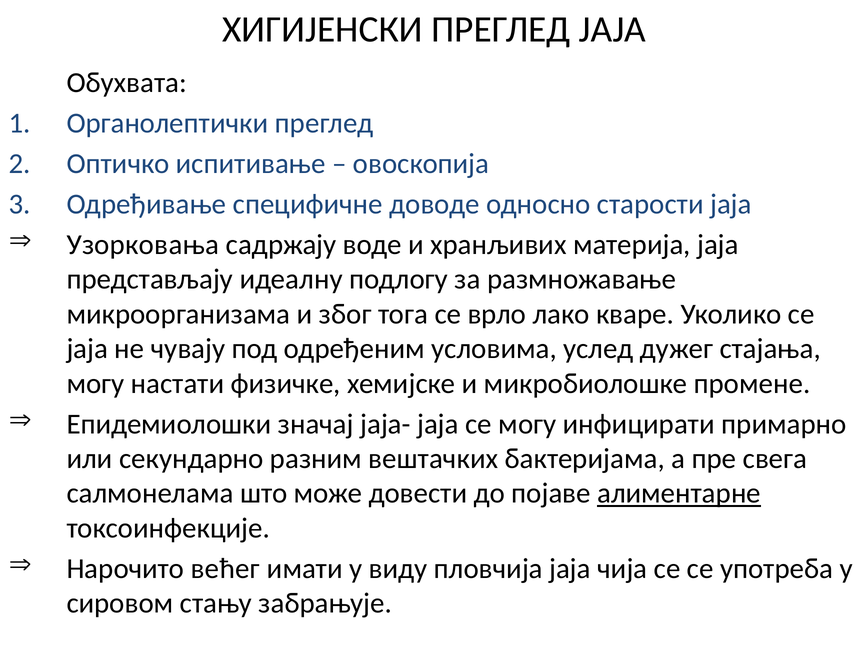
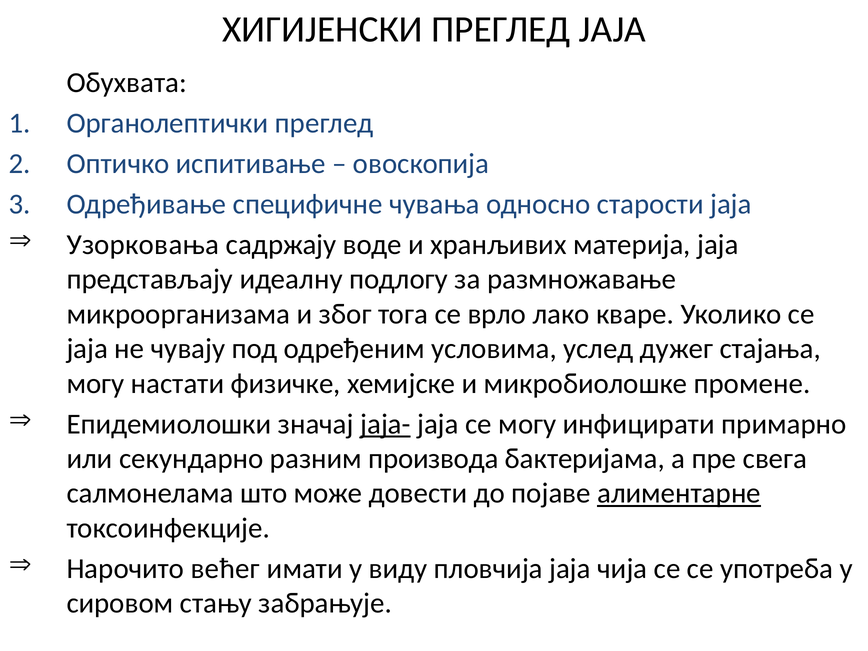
доводе: доводе -> чувања (435, 204)
јаја- underline: none -> present (385, 424)
вештачких: вештачких -> производа (433, 459)
